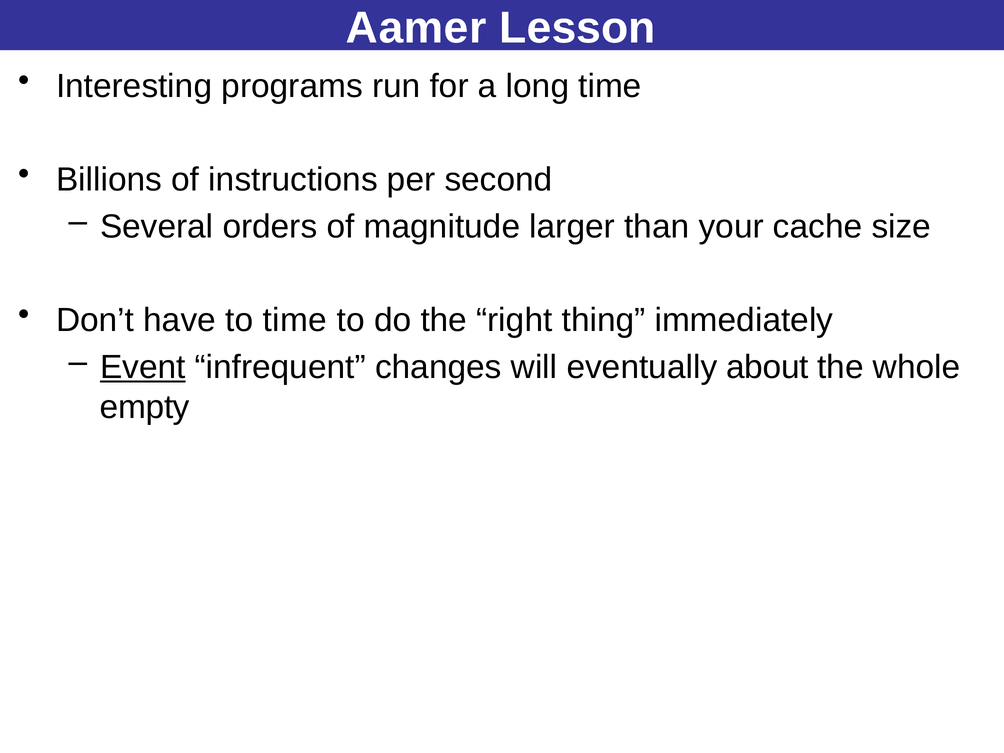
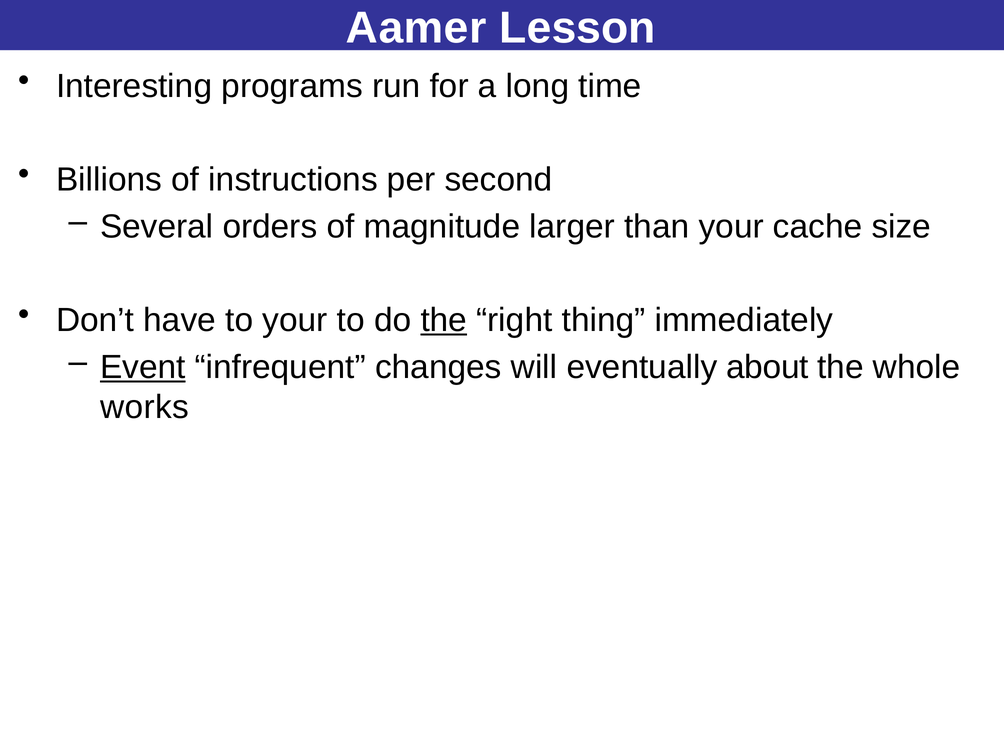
to time: time -> your (295, 320)
the underline: none -> present (444, 320)
empty: empty -> works (144, 407)
